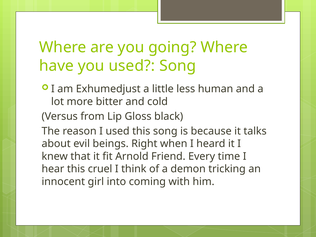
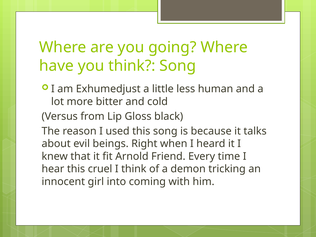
you used: used -> think (132, 66)
